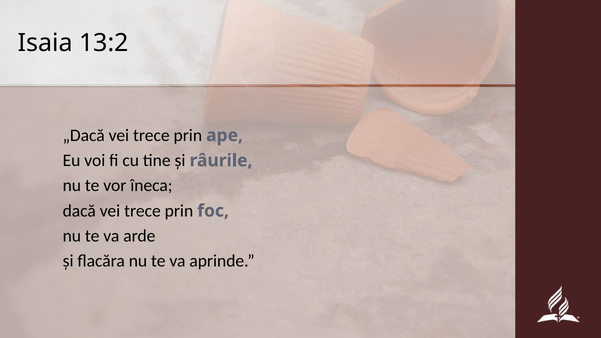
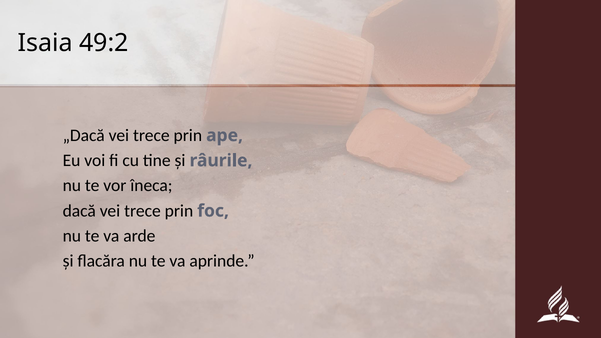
13:2: 13:2 -> 49:2 (104, 43)
